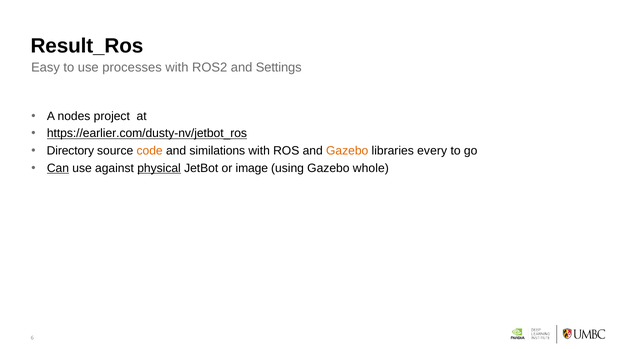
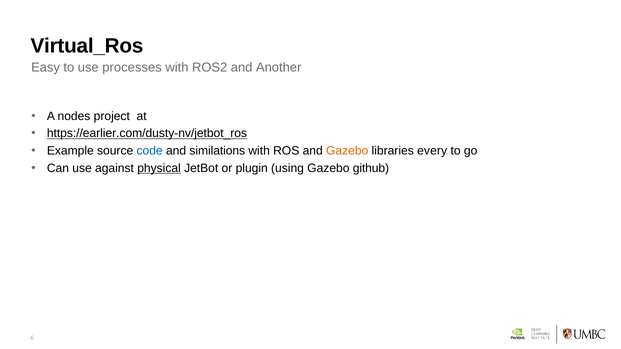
Result_Ros: Result_Ros -> Virtual_Ros (87, 46)
Settings: Settings -> Another (279, 68)
Directory: Directory -> Example (70, 151)
code colour: orange -> blue (150, 151)
Can underline: present -> none (58, 168)
image: image -> plugin (252, 168)
whole: whole -> github (371, 168)
